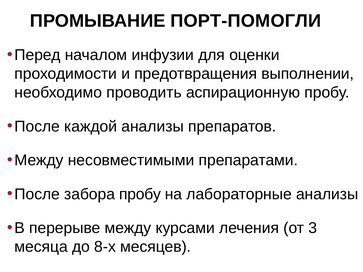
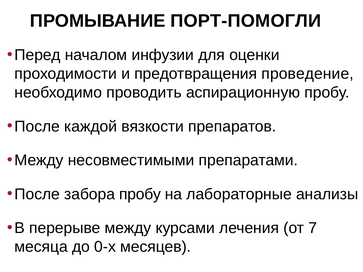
выполнении: выполнении -> проведение (308, 74)
каждой анализы: анализы -> вязкости (153, 127)
3: 3 -> 7 (313, 228)
8-х: 8-х -> 0-х (105, 247)
